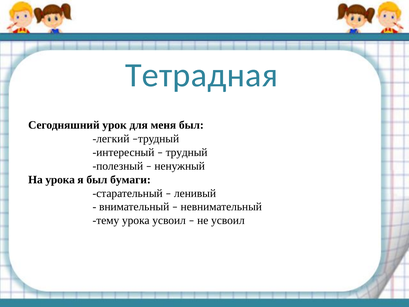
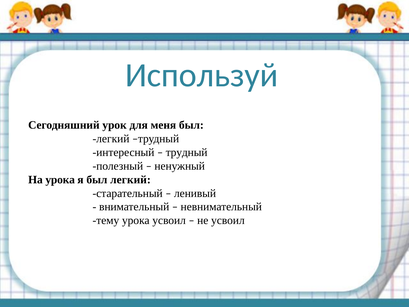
Тетрадная: Тетрадная -> Используй (202, 75)
я был бумаги: бумаги -> легкий (130, 179)
